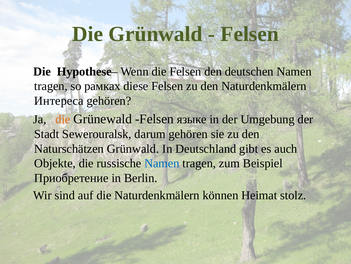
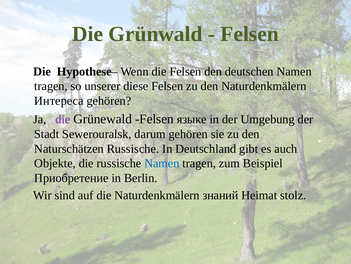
рамках: рамках -> unserer (102, 86)
die colour: orange -> purple (63, 119)
Naturschätzen Grünwald: Grünwald -> Russische (133, 148)
können: können -> знаний (220, 195)
